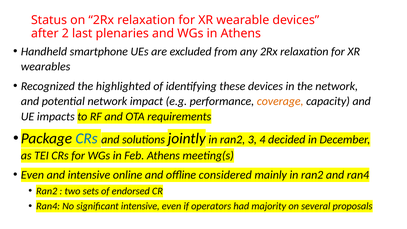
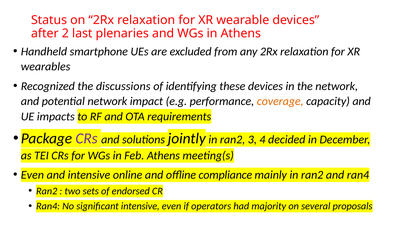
highlighted: highlighted -> discussions (123, 86)
CRs colour: blue -> purple (87, 139)
considered: considered -> compliance (225, 175)
